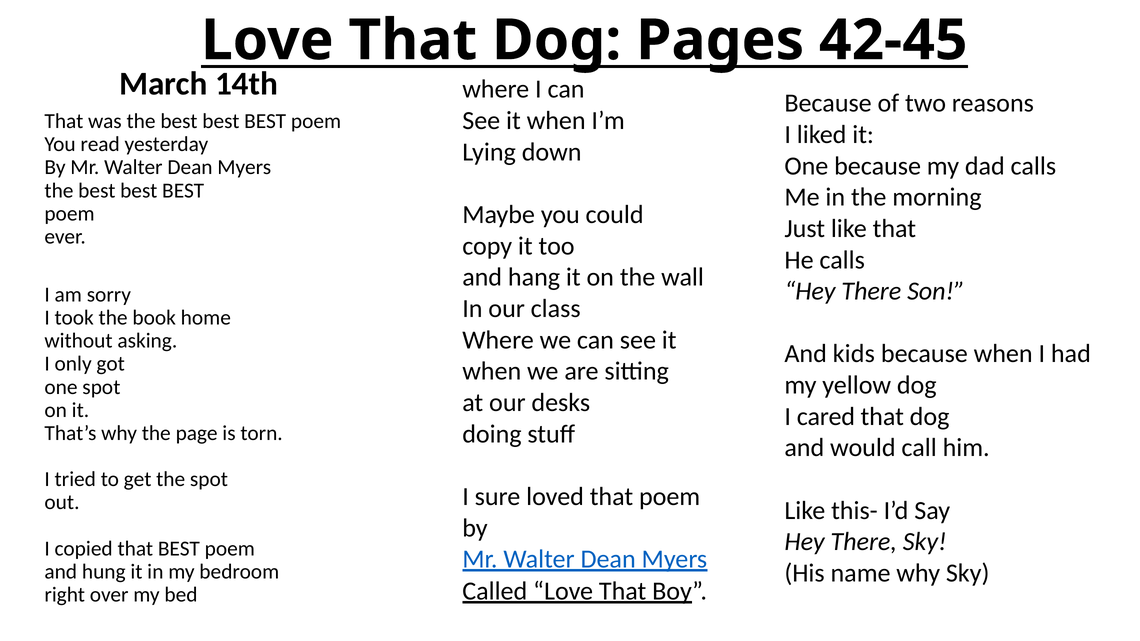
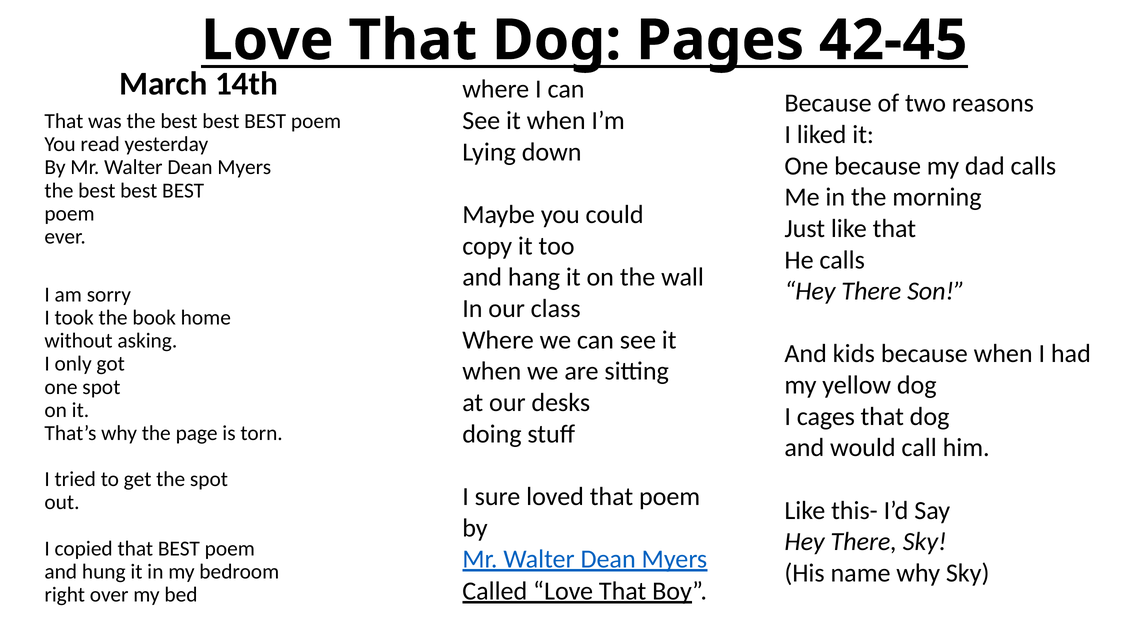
cared: cared -> cages (826, 417)
